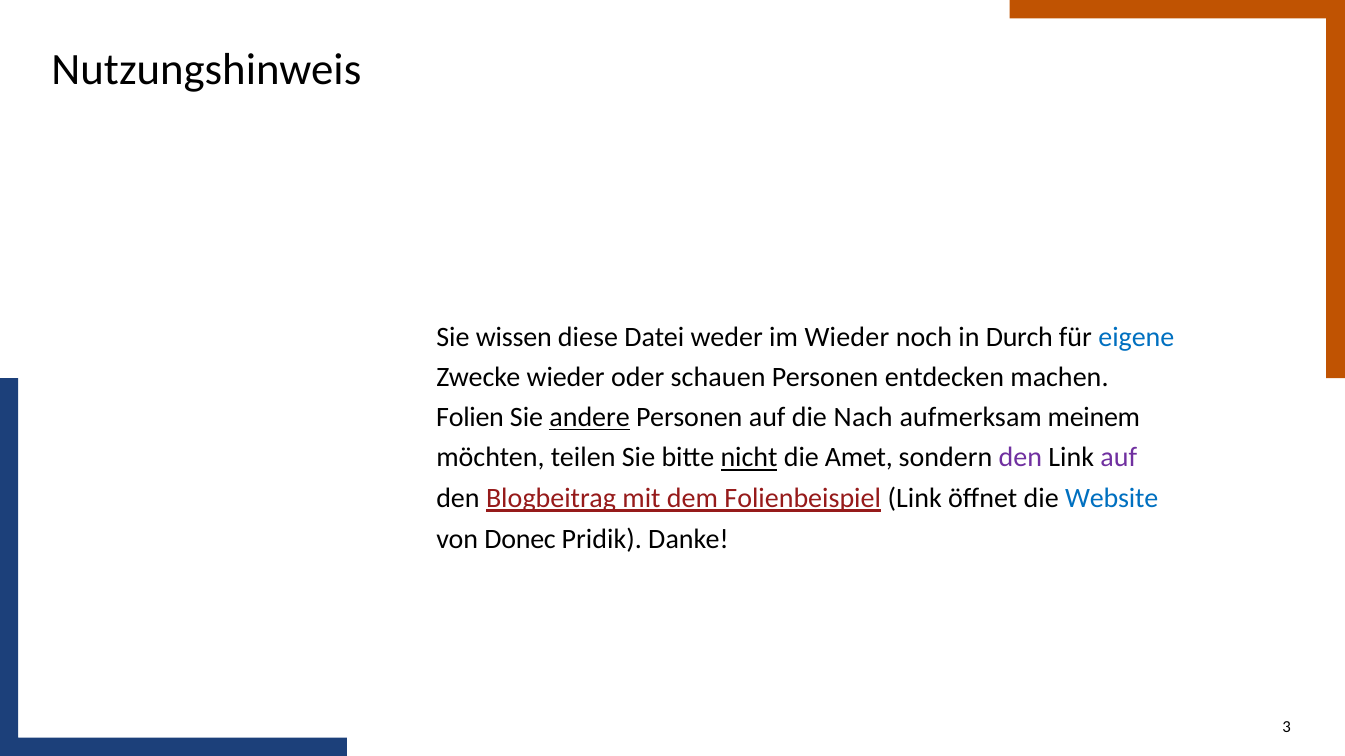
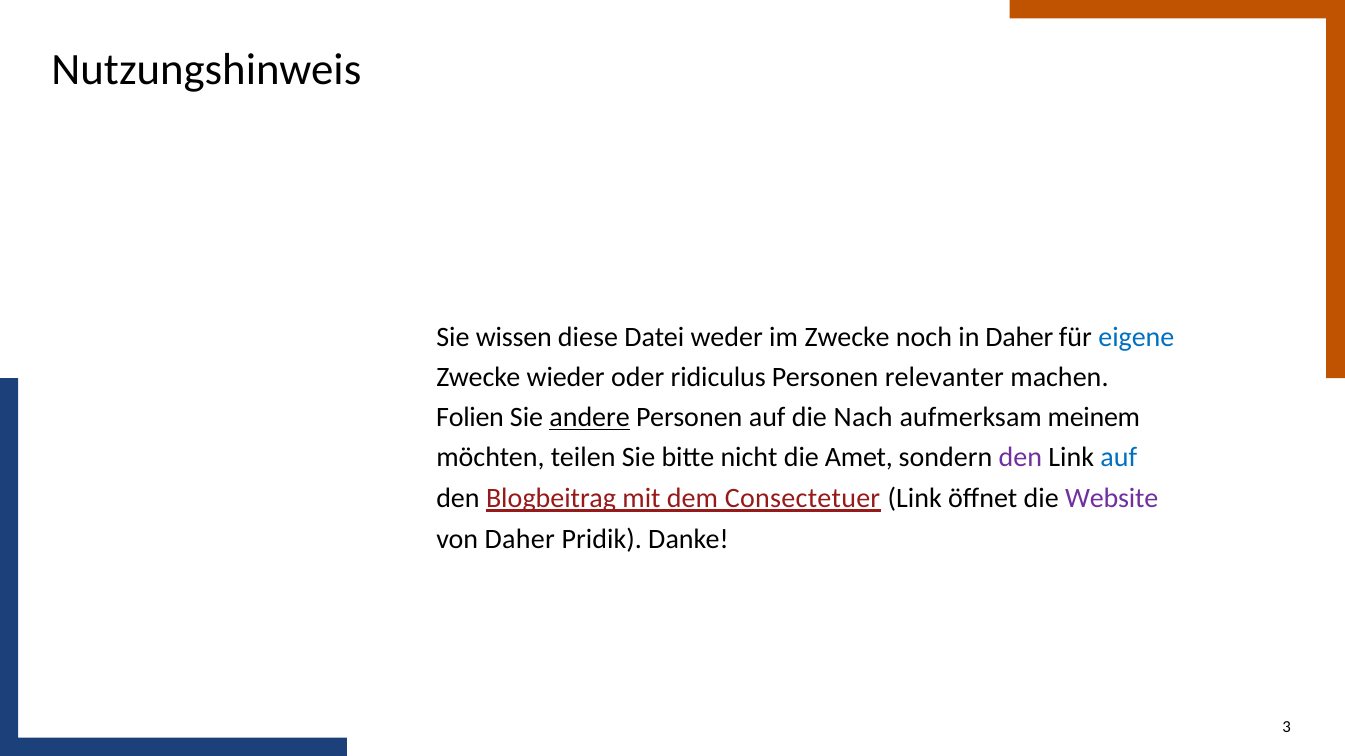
im Wieder: Wieder -> Zwecke (847, 337)
in Durch: Durch -> Daher (1019, 337)
schauen: schauen -> ridiculus (718, 377)
entdecken: entdecken -> relevanter (944, 377)
nicht underline: present -> none (749, 458)
auf colour: purple -> blue (1119, 458)
Folienbeispiel: Folienbeispiel -> Consectetuer (803, 499)
Website colour: blue -> purple (1112, 499)
von Donec: Donec -> Daher (520, 540)
